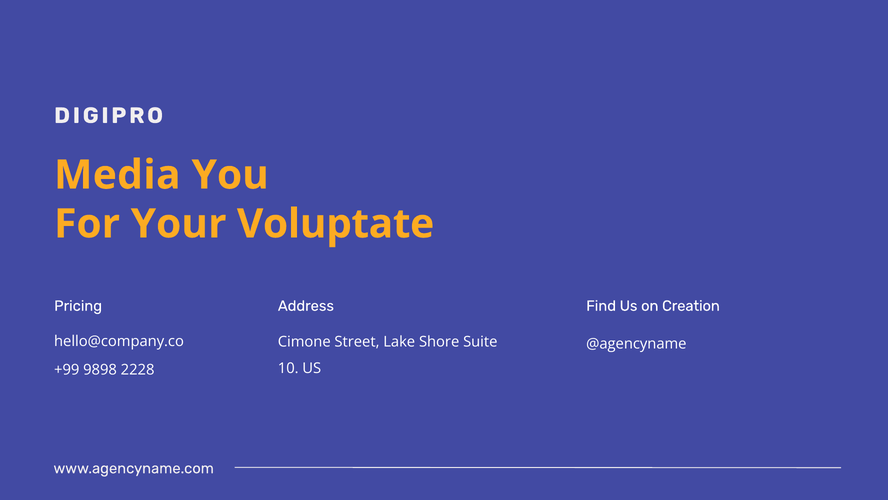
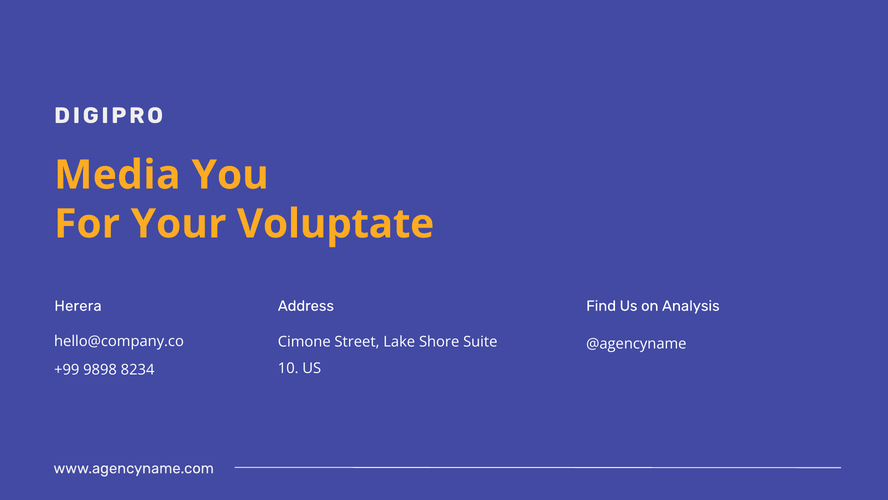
Pricing: Pricing -> Herera (78, 306)
Creation: Creation -> Analysis (691, 306)
2228: 2228 -> 8234 (138, 369)
